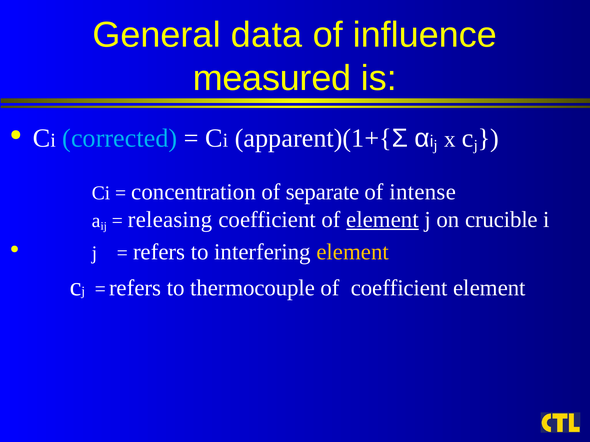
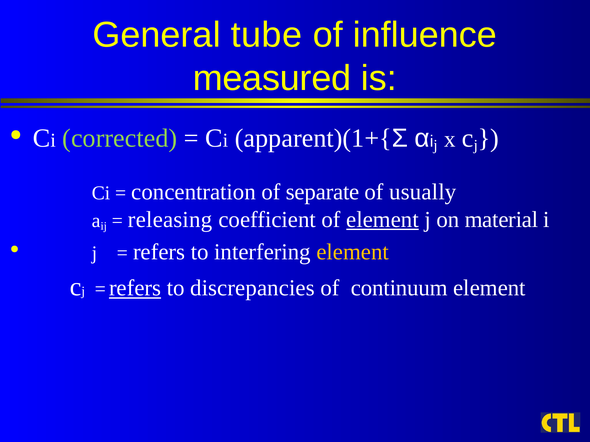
data: data -> tube (266, 35)
corrected colour: light blue -> light green (120, 138)
intense: intense -> usually (423, 192)
crucible: crucible -> material (501, 220)
refers underline: none -> present (135, 288)
thermocouple: thermocouple -> discrepancies (252, 288)
of coefficient: coefficient -> continuum (399, 288)
